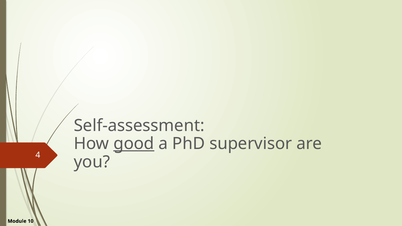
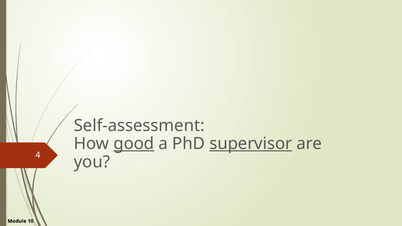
supervisor underline: none -> present (251, 144)
